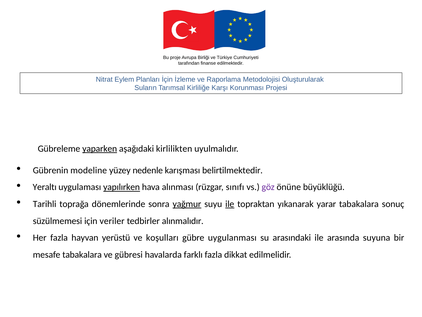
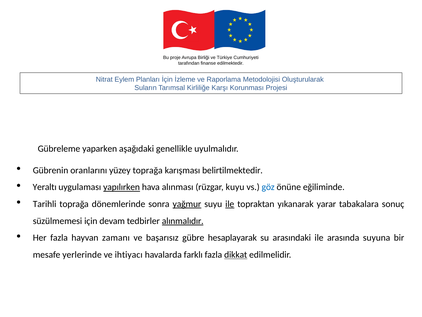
yaparken underline: present -> none (100, 148)
kirlilikten: kirlilikten -> genellikle (174, 148)
modeline: modeline -> oranlarını (89, 170)
yüzey nedenle: nedenle -> toprağa (148, 170)
sınıfı: sınıfı -> kuyu (235, 187)
göz colour: purple -> blue (268, 187)
büyüklüğü: büyüklüğü -> eğiliminde (324, 187)
veriler: veriler -> devam (112, 221)
alınmalıdır underline: none -> present (183, 221)
yerüstü: yerüstü -> zamanı (116, 237)
koşulları: koşulları -> başarısız (162, 237)
uygulanması: uygulanması -> hesaplayarak (232, 237)
mesafe tabakalara: tabakalara -> yerlerinde (82, 254)
gübresi: gübresi -> ihtiyacı (129, 254)
dikkat underline: none -> present (236, 254)
